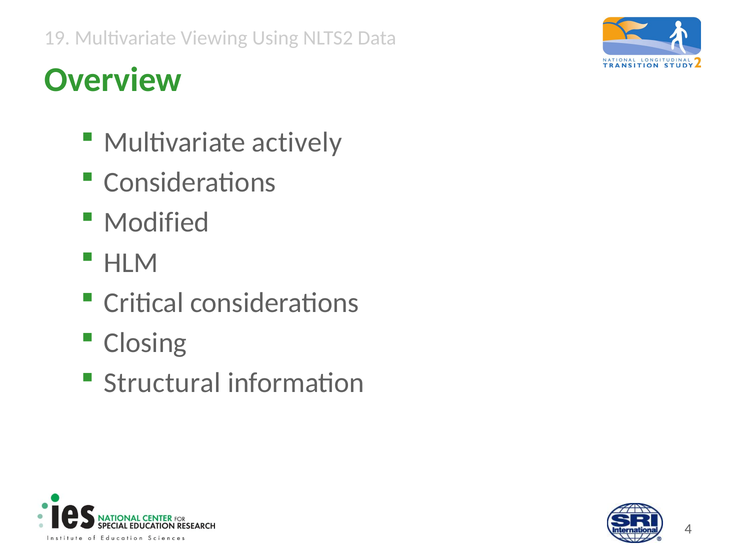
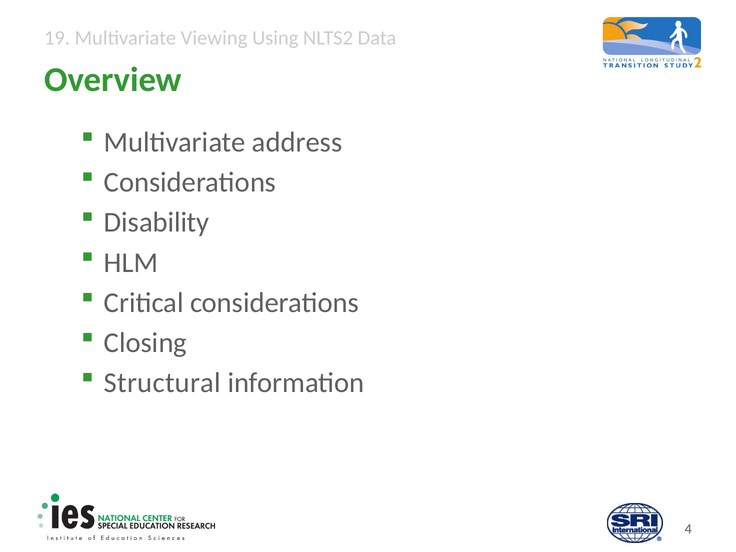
actively: actively -> address (297, 142)
Modified: Modified -> Disability (157, 223)
